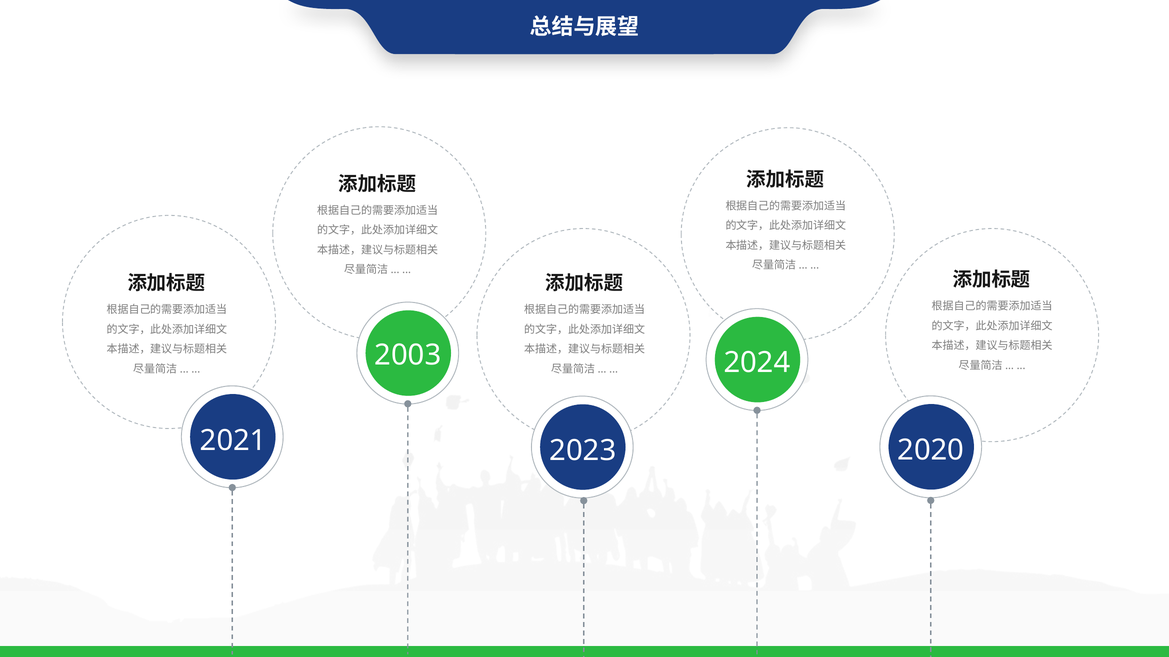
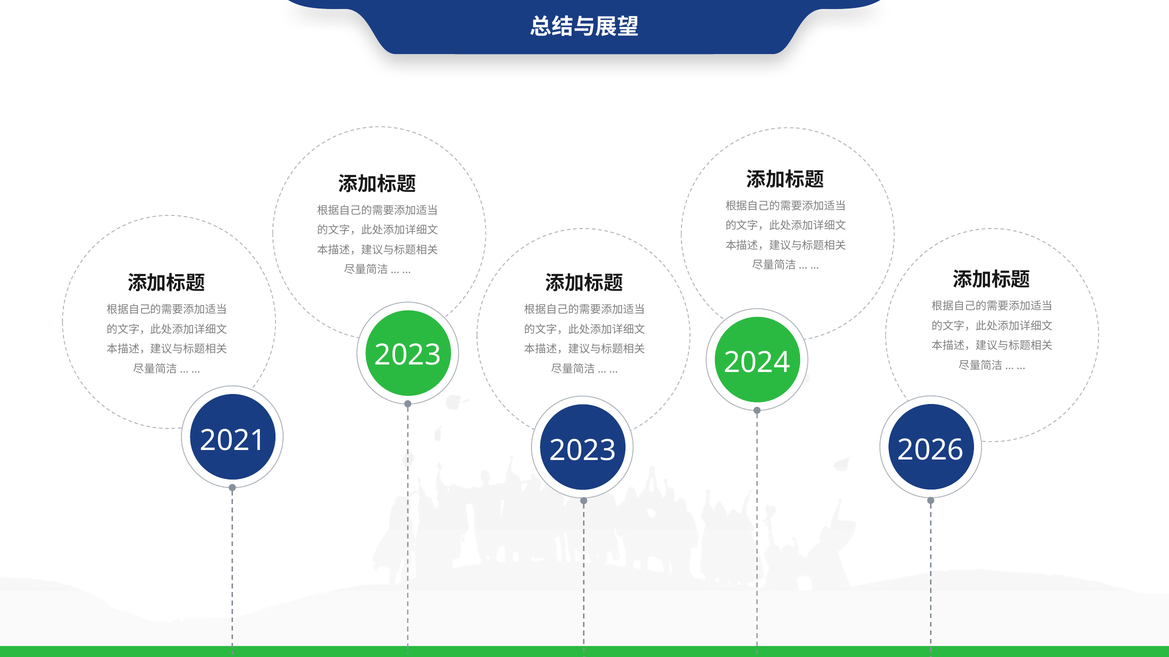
2003: 2003 -> 2023 (408, 355)
2020: 2020 -> 2026 (931, 450)
